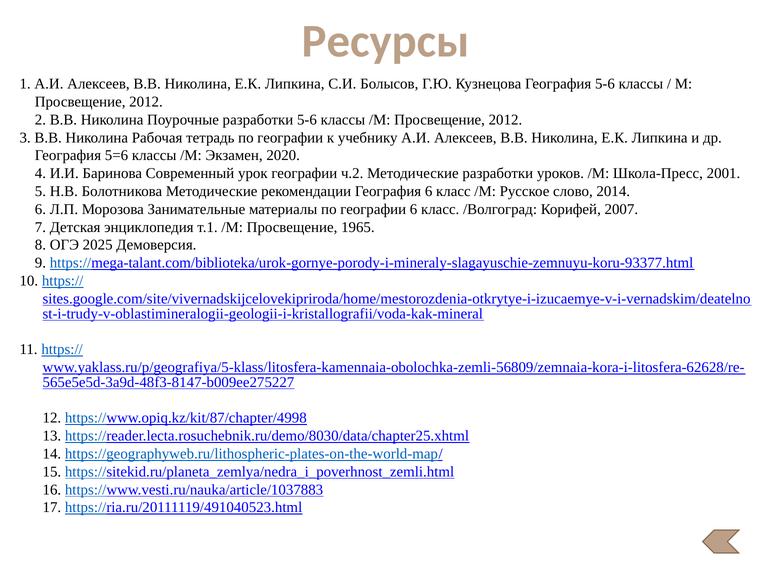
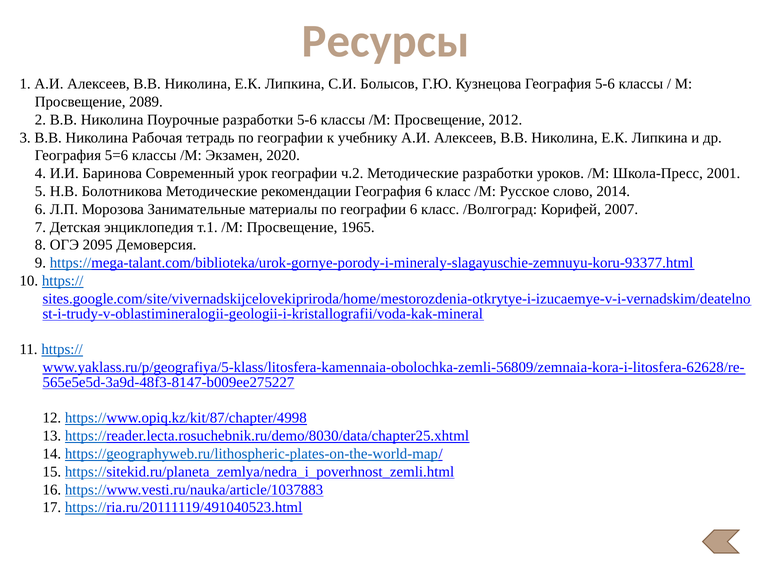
2012: 2012 -> 2089 (146, 102)
2025: 2025 -> 2095 (98, 245)
